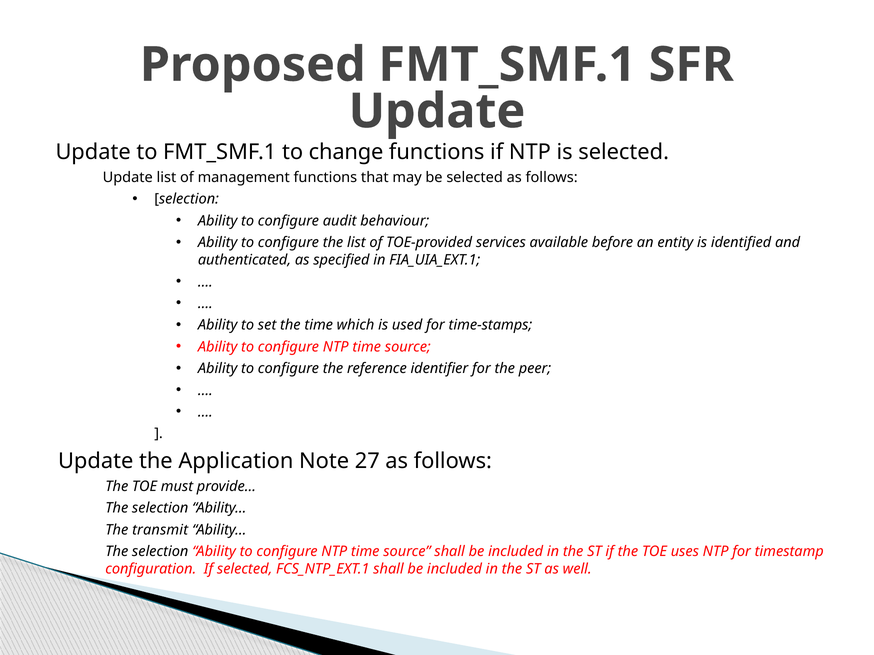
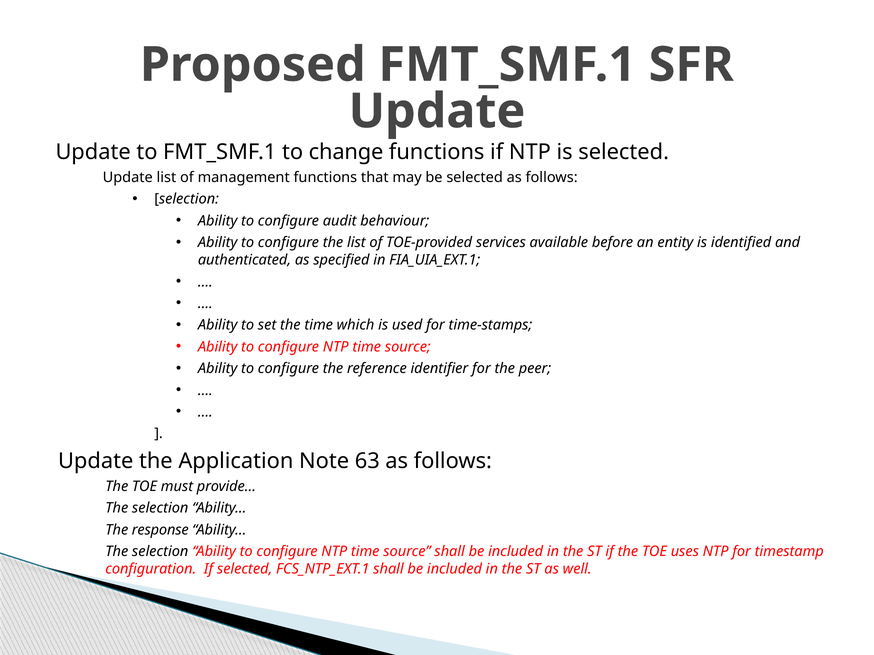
27: 27 -> 63 (367, 461)
transmit: transmit -> response (160, 530)
